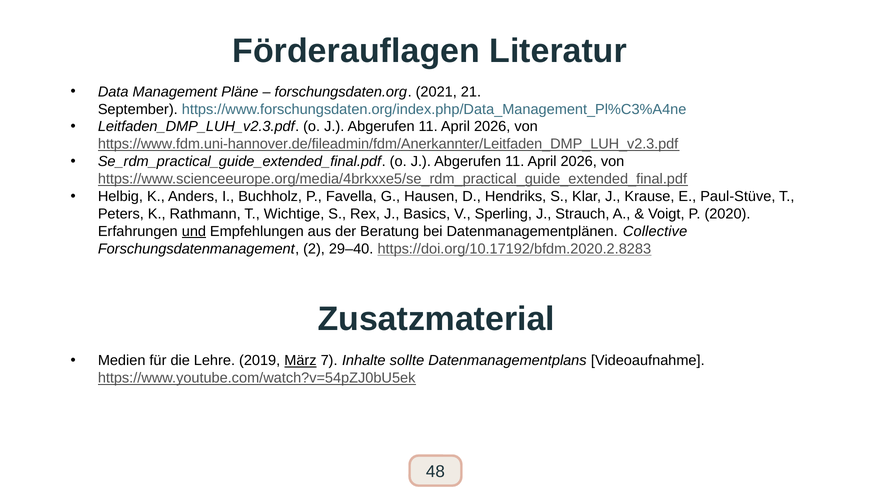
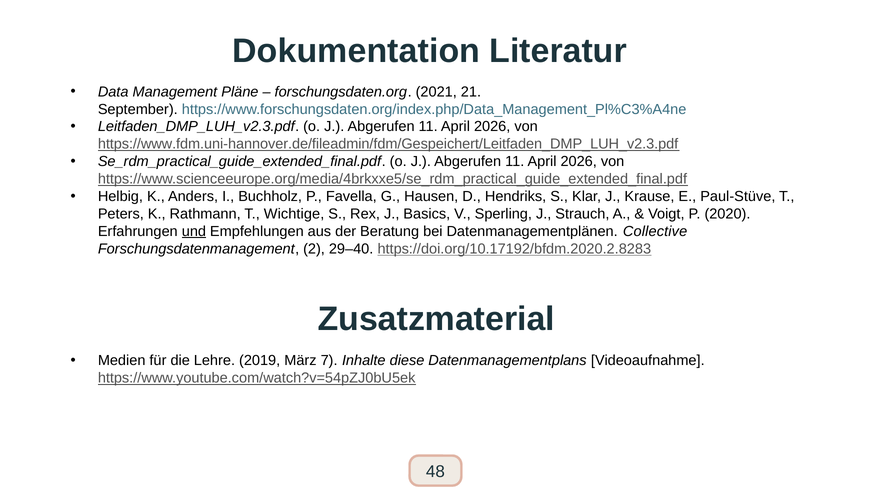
Förderauflagen: Förderauflagen -> Dokumentation (356, 51)
https://www.fdm.uni-hannover.de/fileadmin/fdm/Anerkannter/Leitfaden_DMP_LUH_v2.3.pdf: https://www.fdm.uni-hannover.de/fileadmin/fdm/Anerkannter/Leitfaden_DMP_LUH_v2.3.pdf -> https://www.fdm.uni-hannover.de/fileadmin/fdm/Gespeichert/Leitfaden_DMP_LUH_v2.3.pdf (388, 144)
März underline: present -> none (300, 361)
sollte: sollte -> diese (407, 361)
